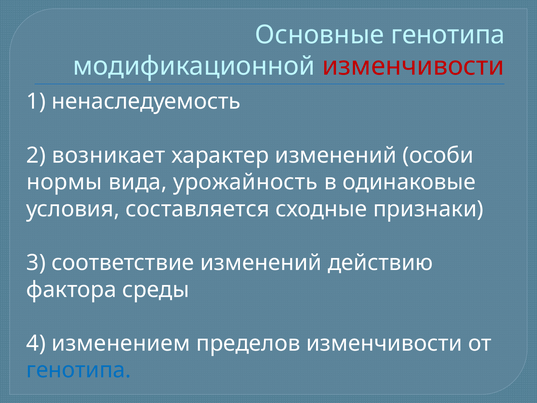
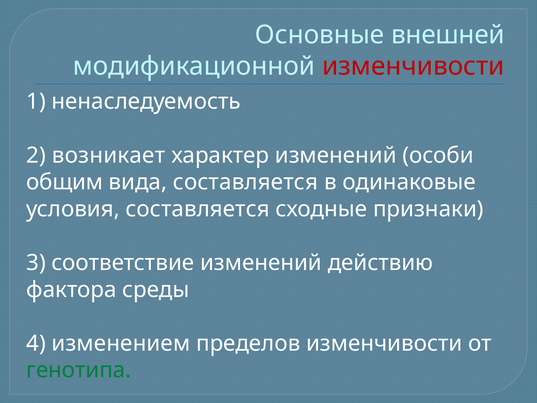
Основные генотипа: генотипа -> внешней (448, 35)
нормы: нормы -> общим (65, 182)
вида урожайность: урожайность -> составляется (245, 182)
генотипа colour: blue -> green (79, 370)
